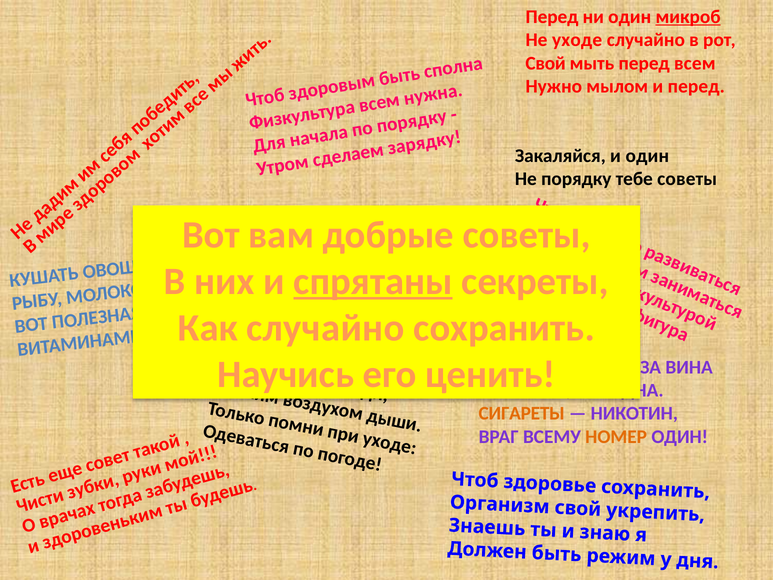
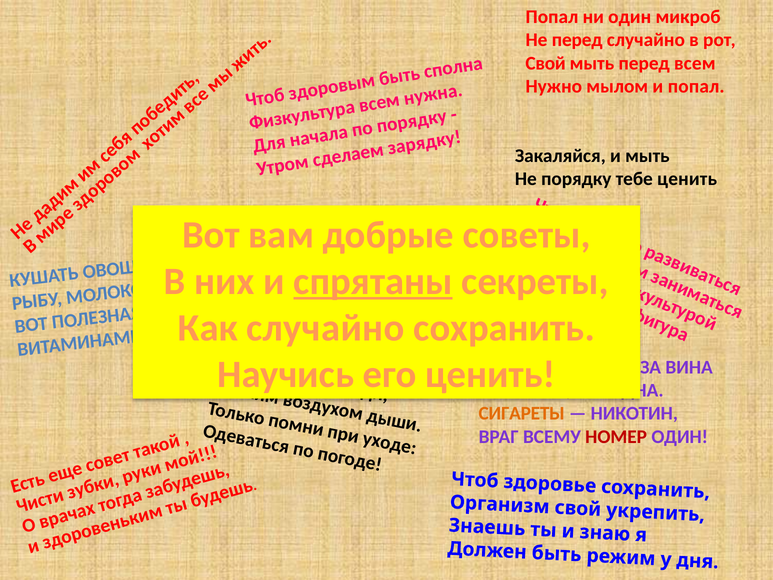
Перед: Перед -> Попал (552, 17)
микроб underline: present -> none (688, 17)
Не уходе: уходе -> перед (577, 40)
и перед: перед -> попал (696, 86)
и один: один -> мыть (647, 156)
тебе советы: советы -> ценить (687, 179)
НОМЕР colour: orange -> red (616, 437)
